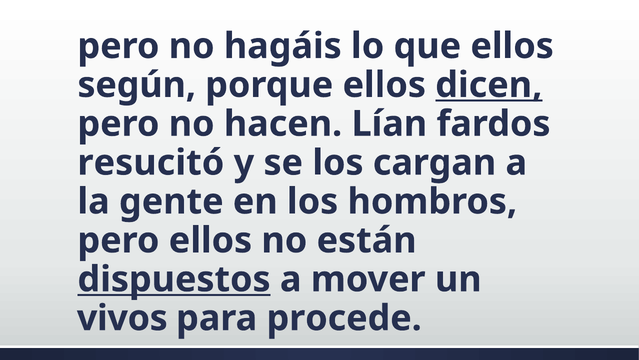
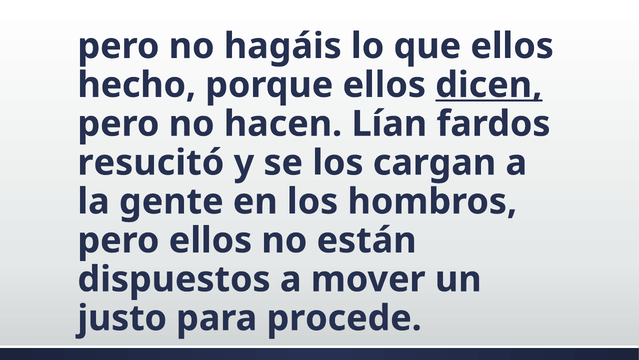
según: según -> hecho (137, 85)
dispuestos underline: present -> none (174, 279)
vivos: vivos -> justo (122, 318)
